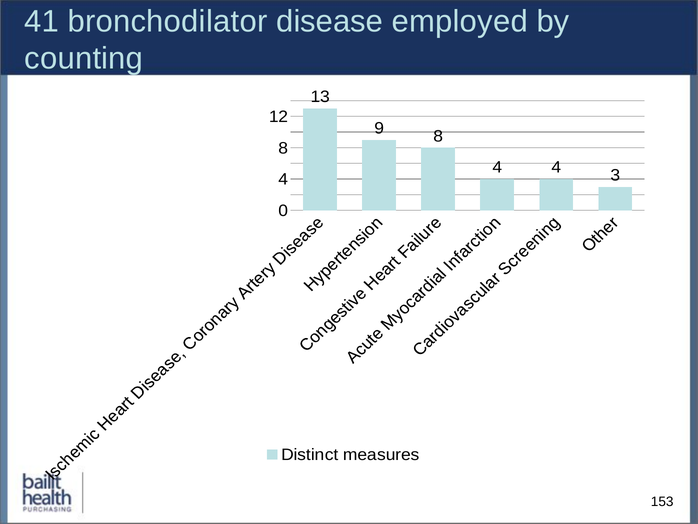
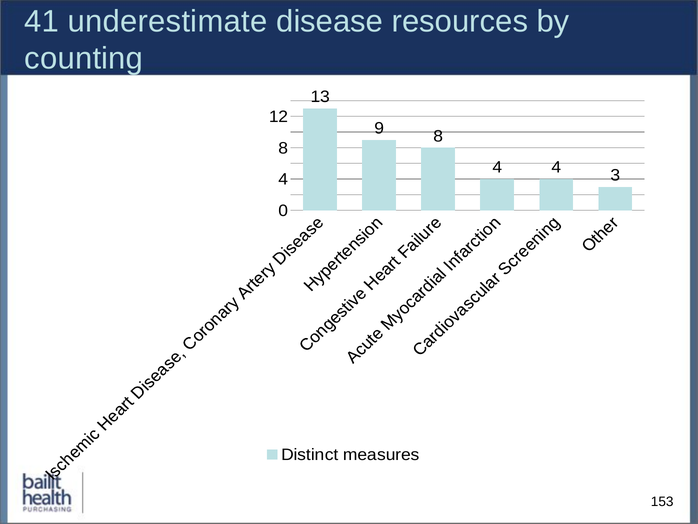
bronchodilator: bronchodilator -> underestimate (167, 21)
employed: employed -> resources (460, 21)
